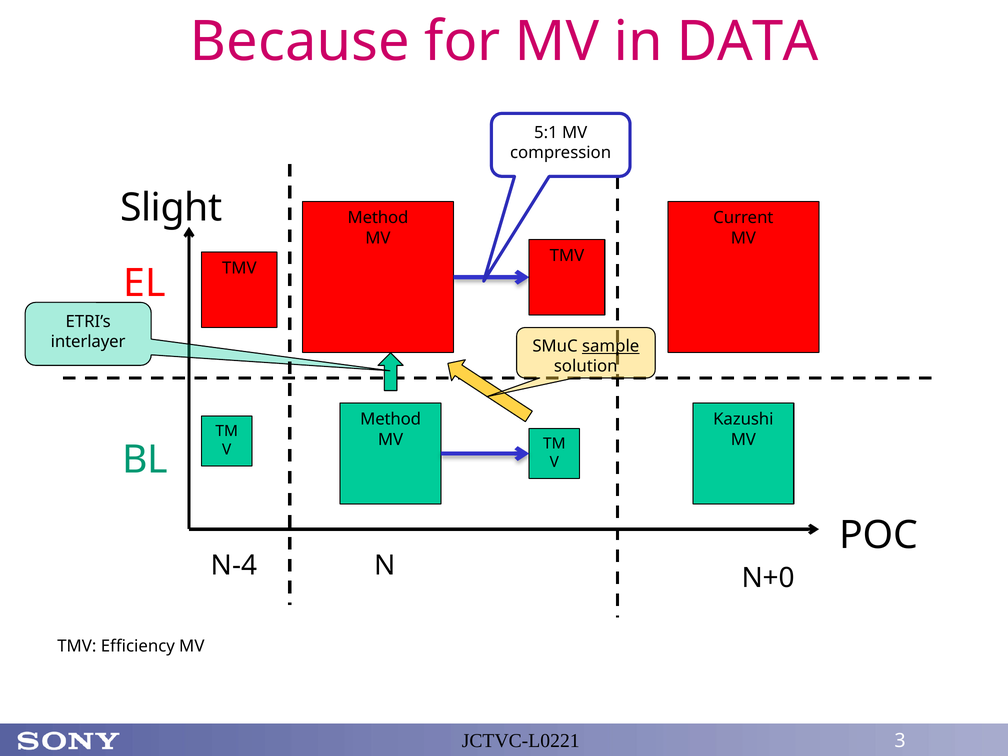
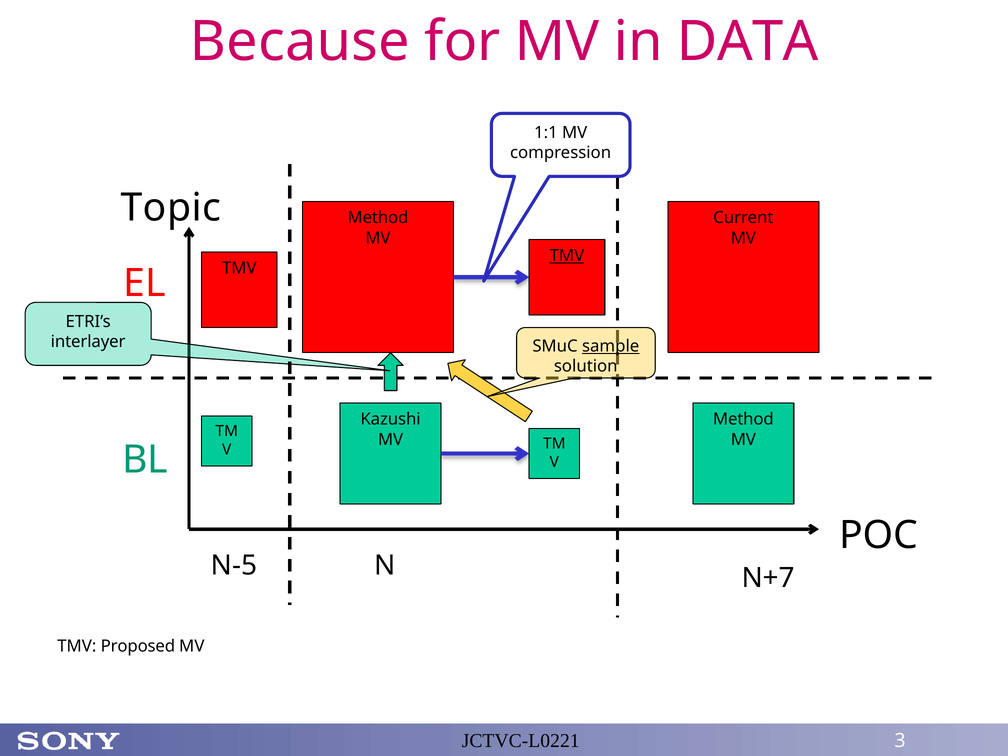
5:1: 5:1 -> 1:1 (546, 133)
Slight: Slight -> Topic (171, 208)
TMV underline: none -> present (567, 256)
Method: Method -> Kazushi (391, 419)
Kazushi: Kazushi -> Method (743, 419)
N-4: N-4 -> N-5 (234, 566)
N+0: N+0 -> N+7 (768, 578)
Efficiency: Efficiency -> Proposed (138, 646)
